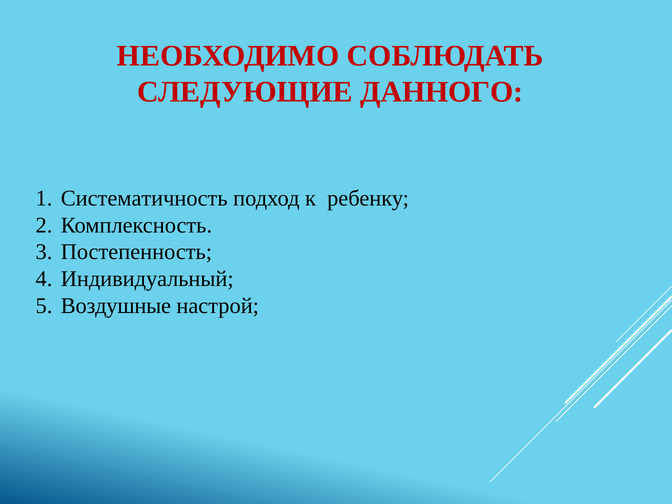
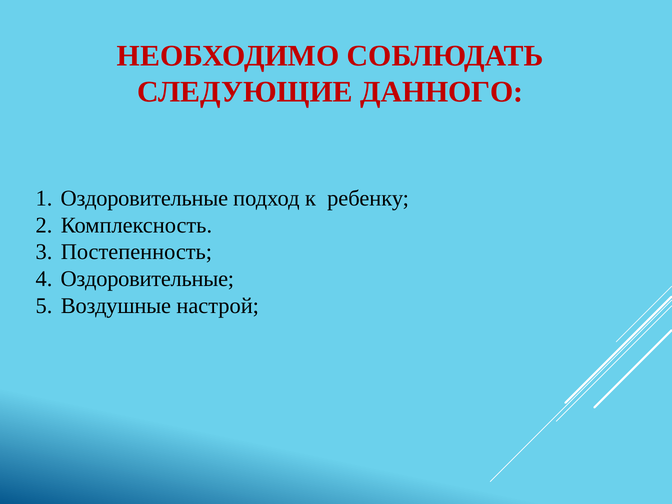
Систематичность: Систематичность -> Оздоровительные (144, 198)
Индивидуальный: Индивидуальный -> Оздоровительные (147, 279)
